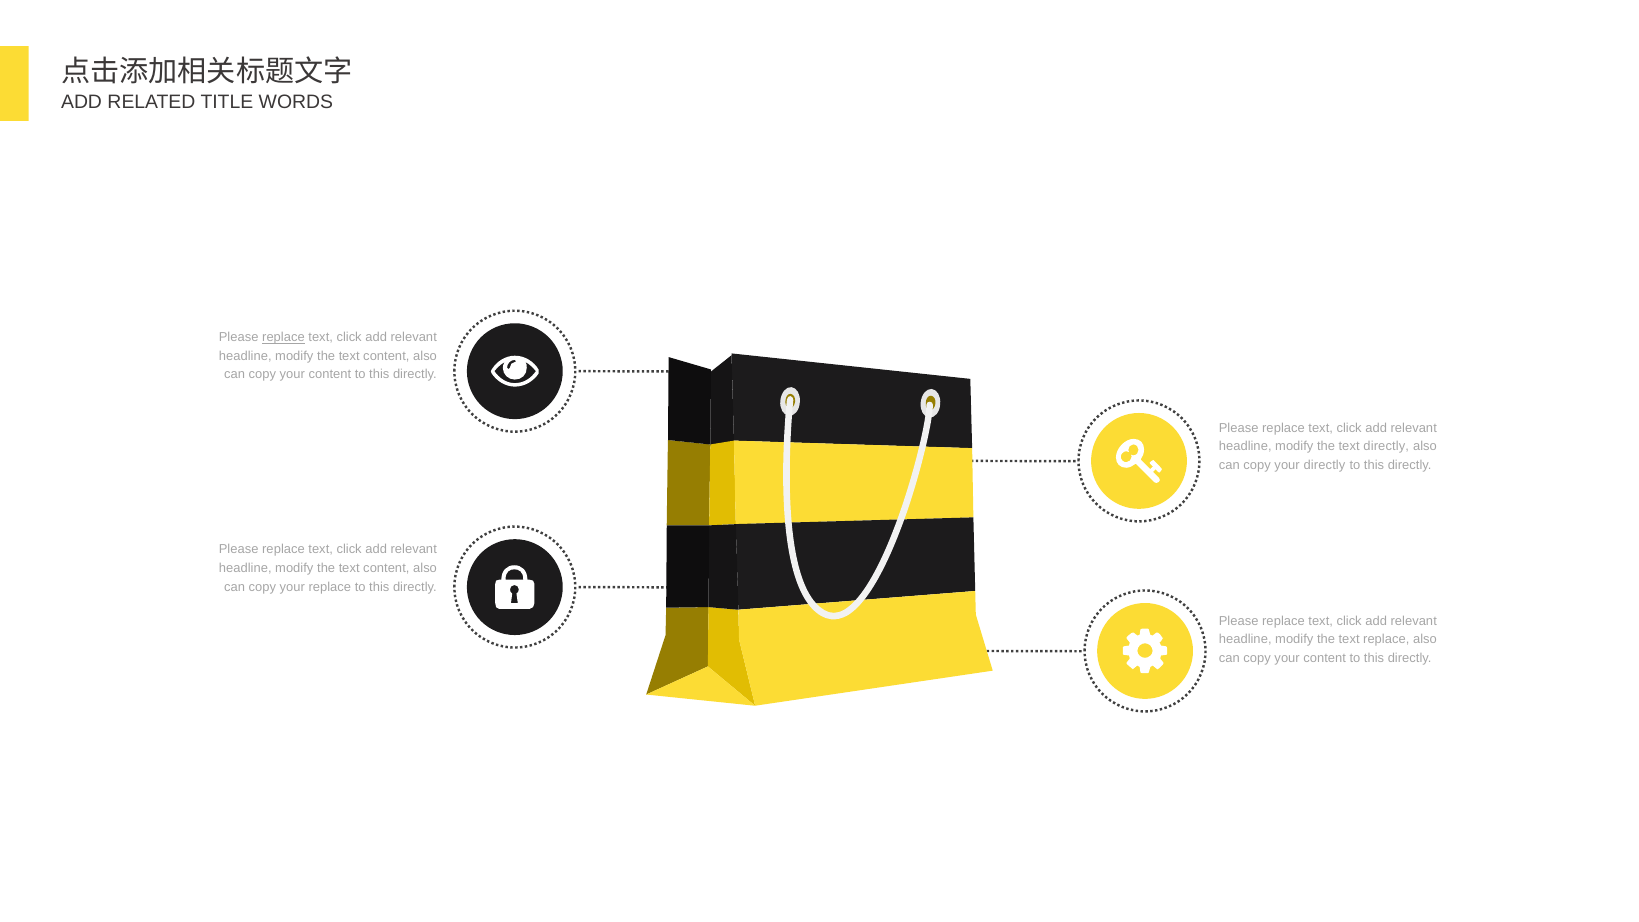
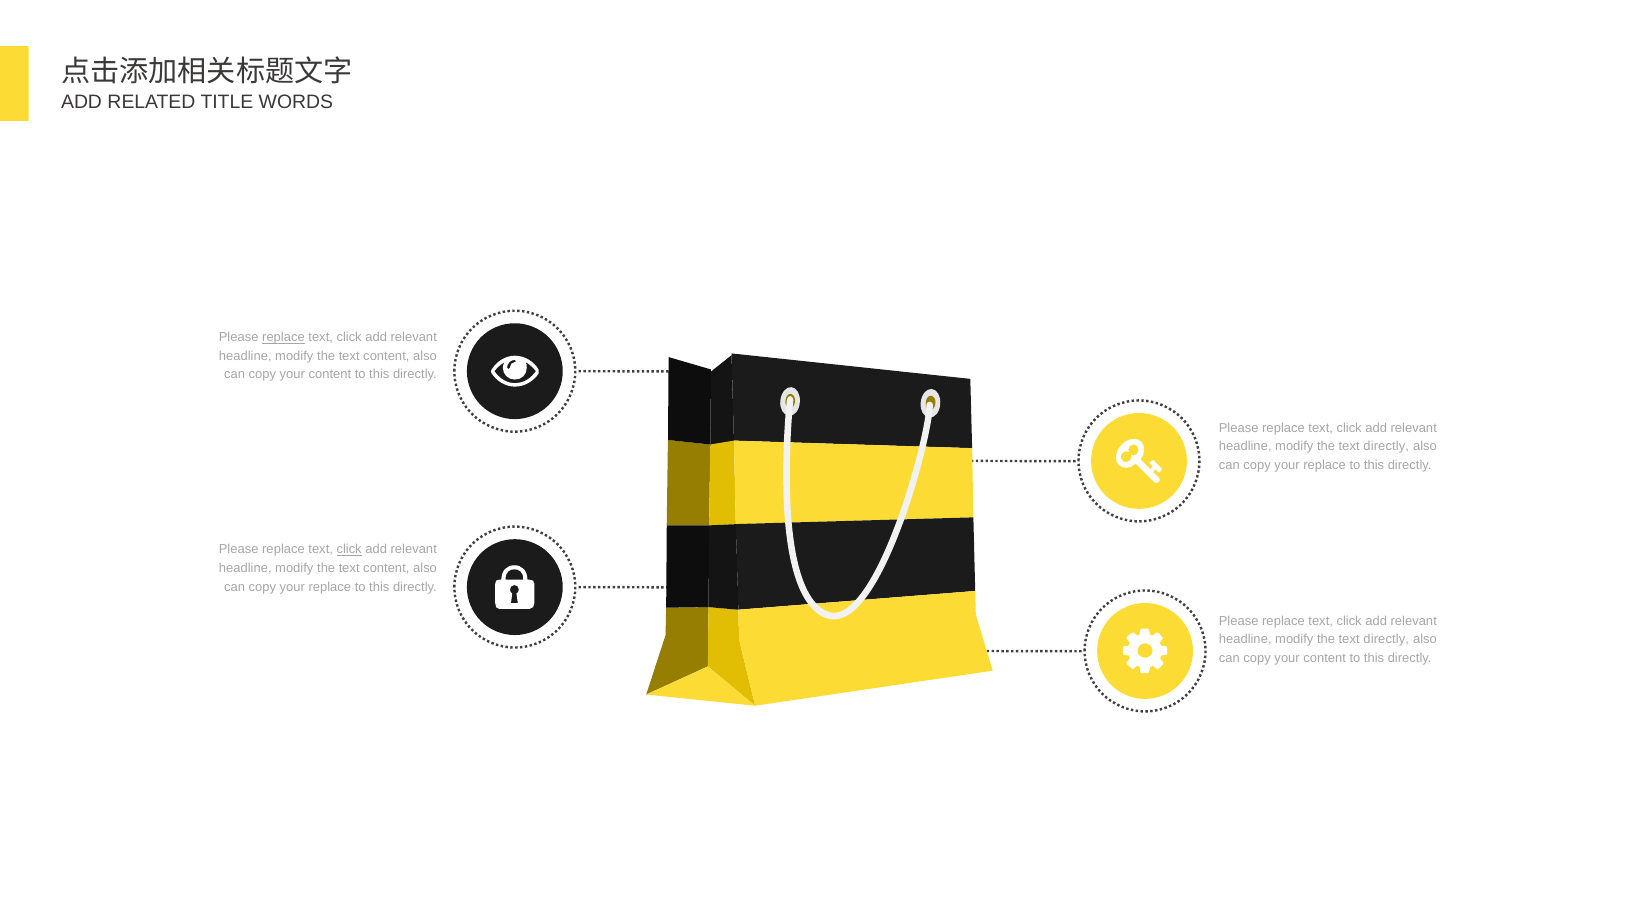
directly: directly -> replace (1325, 465)
click underline: none -> present (349, 550)
replace: replace -> directly (1386, 640)
